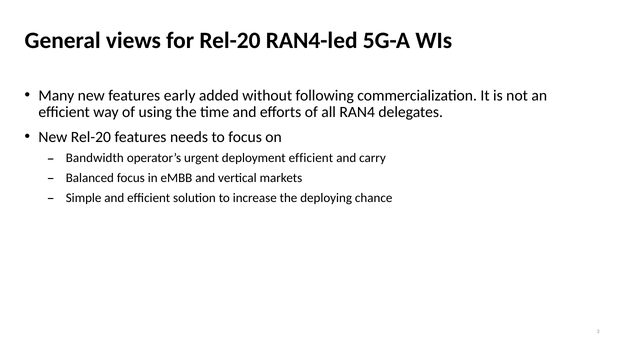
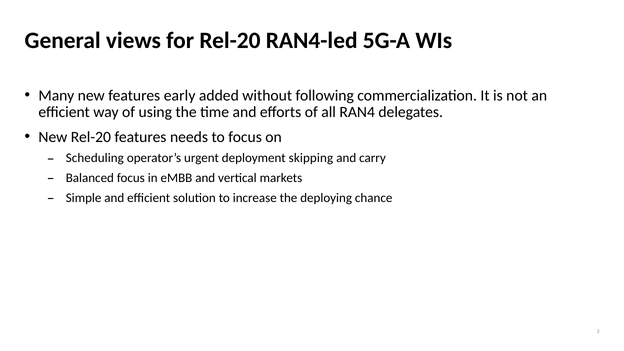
Bandwidth: Bandwidth -> Scheduling (95, 158)
deployment efficient: efficient -> skipping (311, 158)
